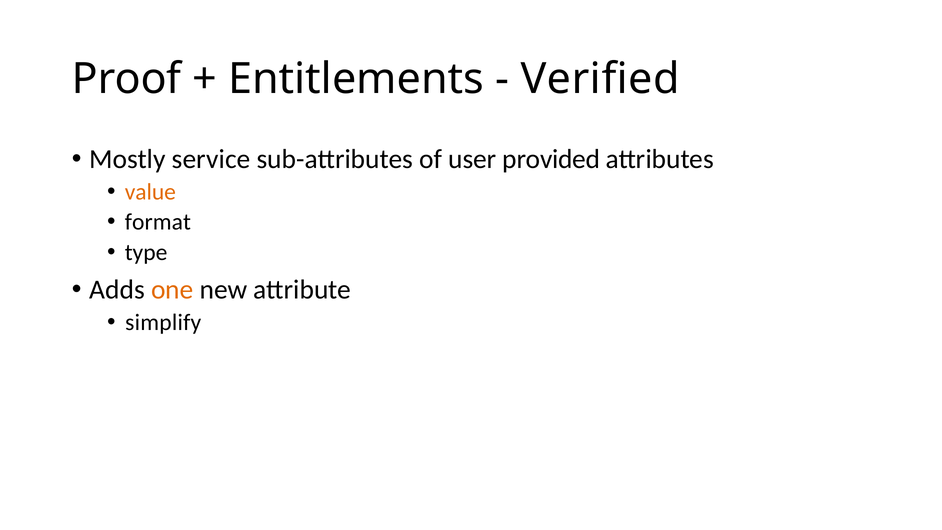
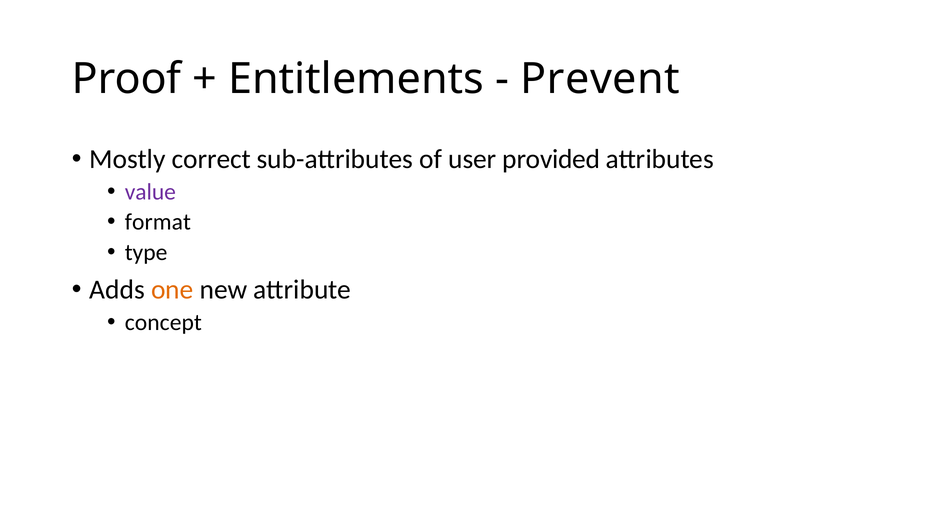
Verified: Verified -> Prevent (600, 79)
service: service -> correct (211, 159)
value colour: orange -> purple (150, 192)
simplify: simplify -> concept (163, 322)
